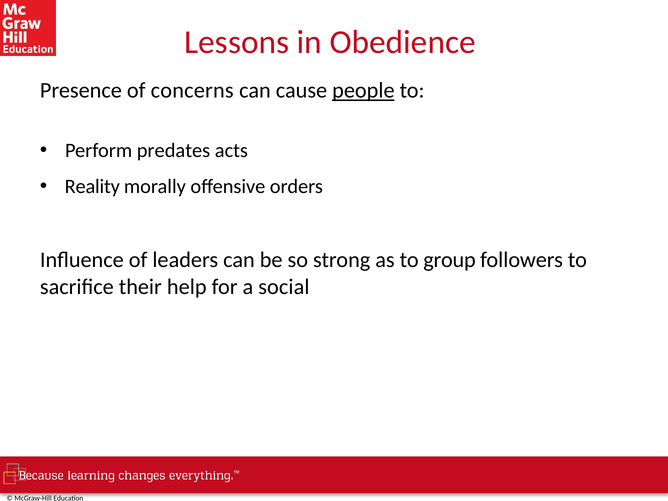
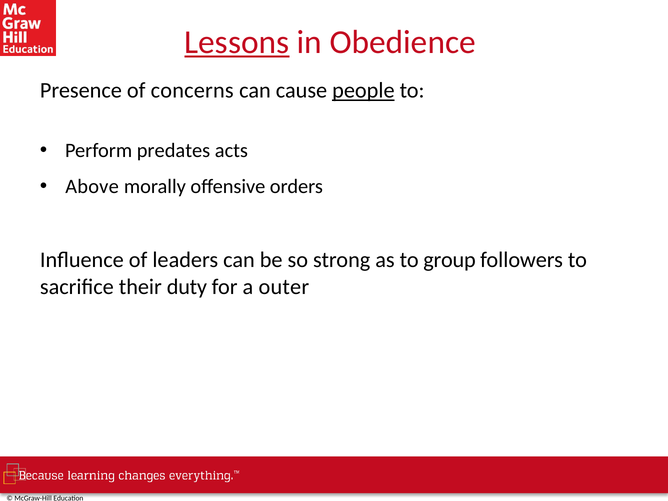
Lessons underline: none -> present (237, 42)
Reality: Reality -> Above (92, 187)
help: help -> duty (187, 287)
social: social -> outer (284, 287)
